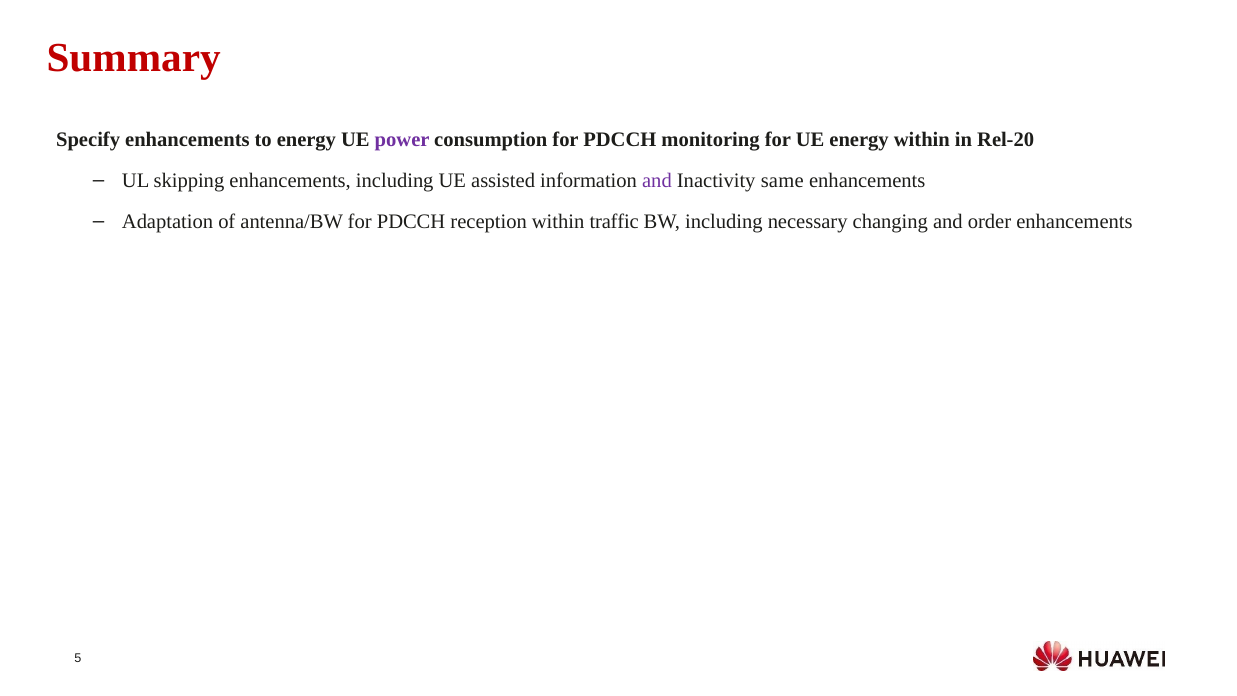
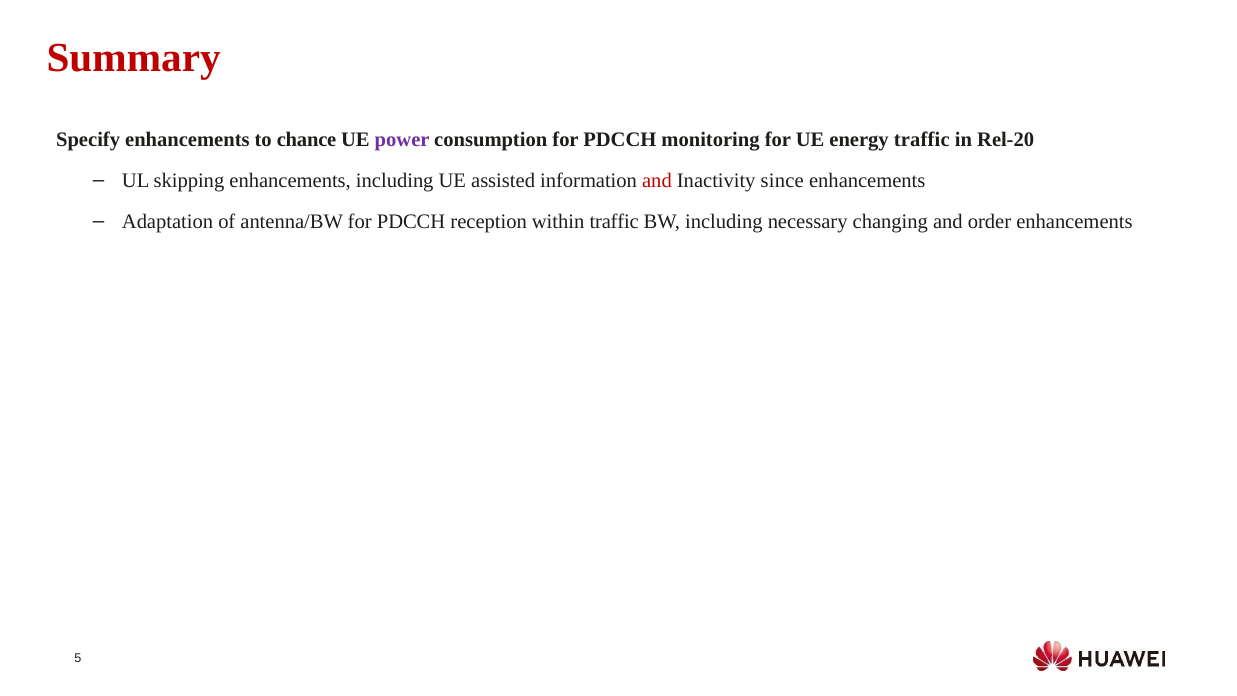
to energy: energy -> chance (307, 140)
energy within: within -> traffic (922, 140)
and colour: purple -> red (657, 181)
same: same -> since (782, 181)
